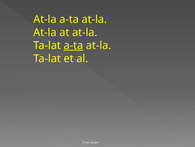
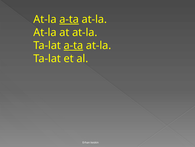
a-ta underline: none -> present (69, 19)
